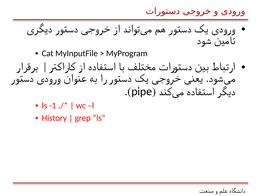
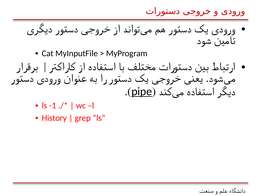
pipe underline: none -> present (142, 91)
